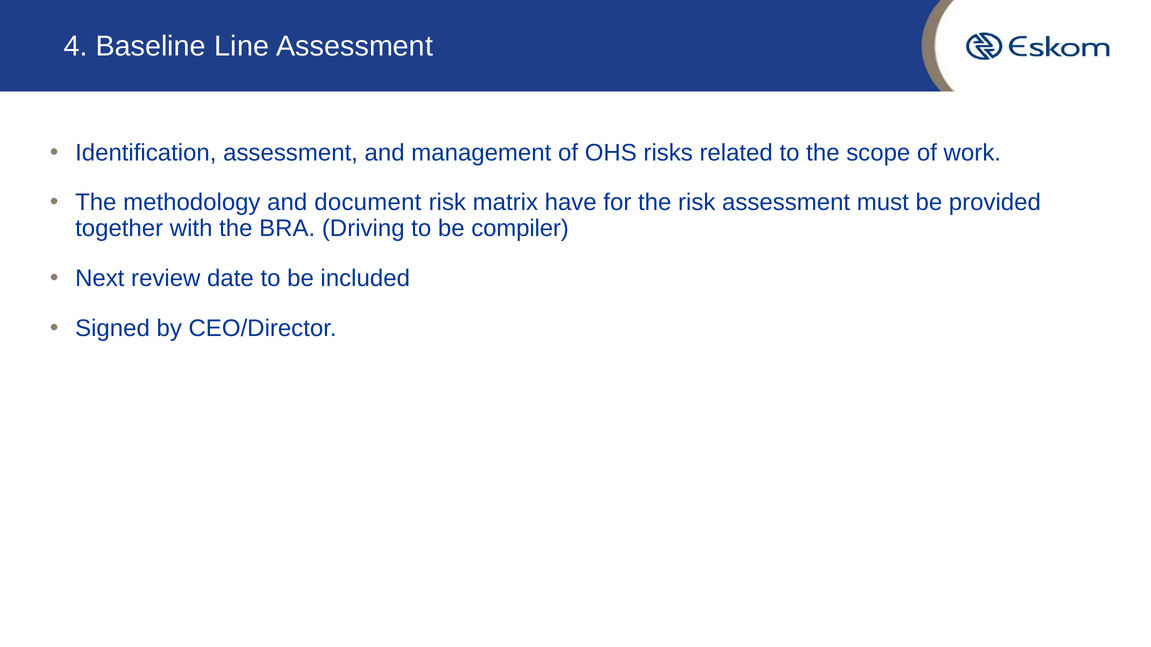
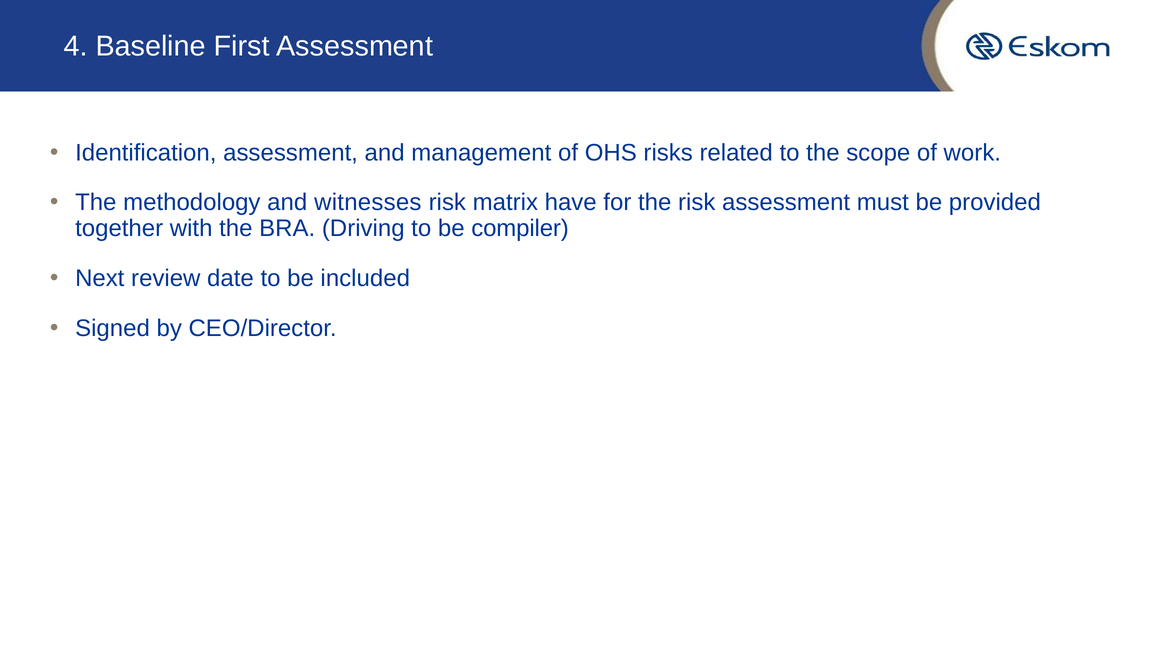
Line: Line -> First (242, 46)
document: document -> witnesses (368, 203)
